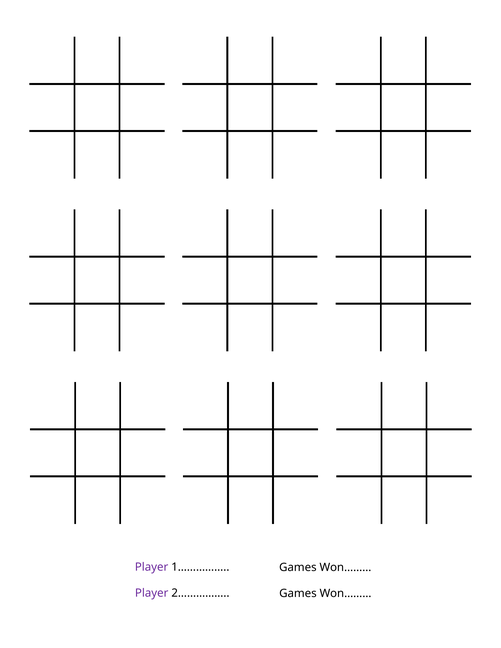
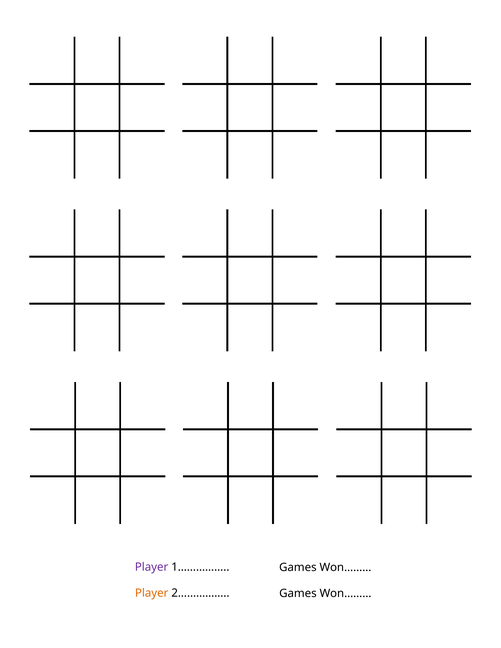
Player colour: purple -> orange (152, 593)
